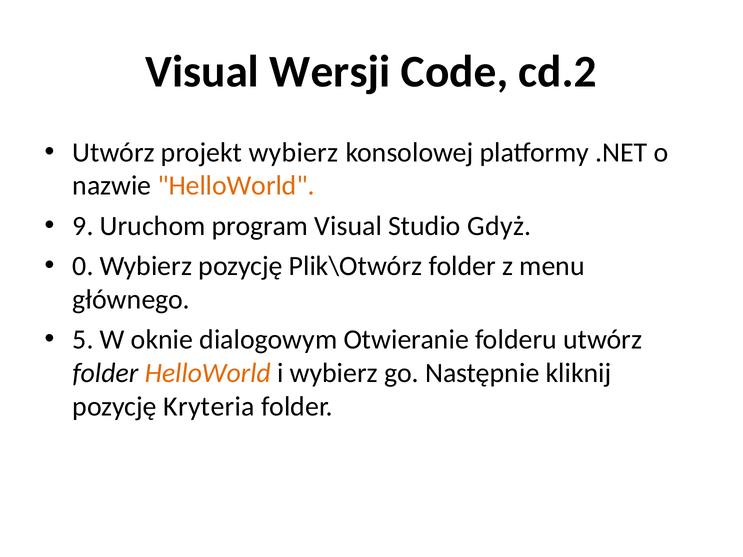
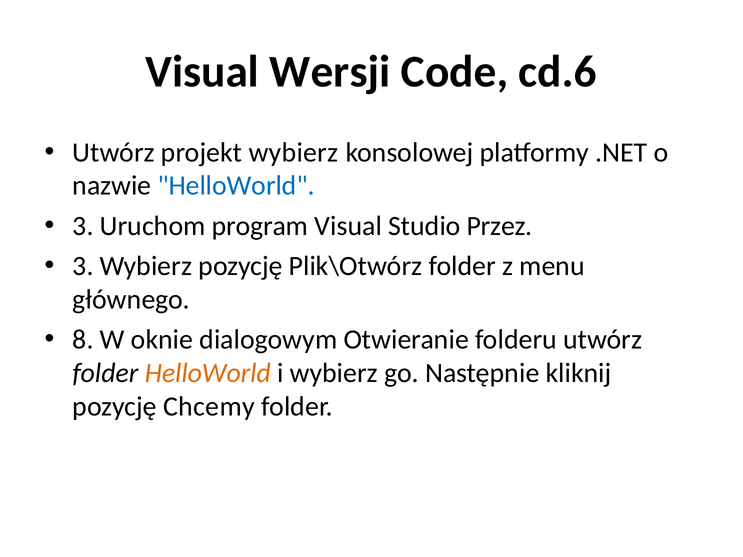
cd.2: cd.2 -> cd.6 (558, 72)
HelloWorld colour: orange -> blue (236, 186)
9: 9 -> 3 (83, 226)
Gdyż: Gdyż -> Przez (500, 226)
0: 0 -> 3 (83, 266)
5: 5 -> 8 (83, 340)
Kryteria: Kryteria -> Chcemy (209, 406)
